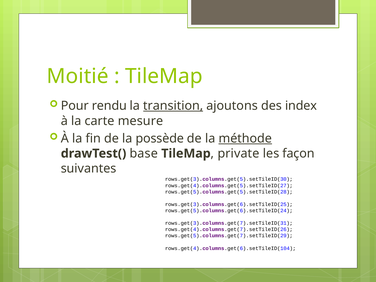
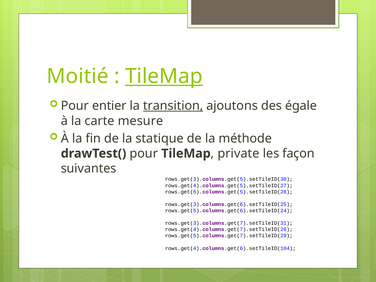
TileMap underline: none -> present (164, 76)
rendu: rendu -> entier (109, 106)
index: index -> égale (301, 106)
possède: possède -> statique (160, 138)
méthode underline: present -> none (245, 138)
drawTest( base: base -> pour (144, 153)
